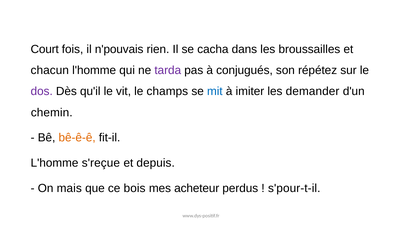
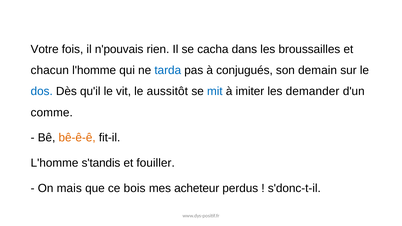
Court: Court -> Votre (45, 49)
tarda colour: purple -> blue (168, 70)
répétez: répétez -> demain (318, 70)
dos colour: purple -> blue (42, 91)
champs: champs -> aussitôt (167, 91)
chemin: chemin -> comme (52, 113)
s'reçue: s'reçue -> s'tandis (101, 163)
depuis: depuis -> fouiller (156, 163)
s'pour-t-il: s'pour-t-il -> s'donc-t-il (294, 188)
